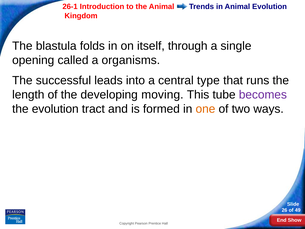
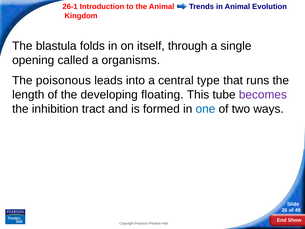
successful: successful -> poisonous (63, 80)
moving: moving -> floating (162, 95)
the evolution: evolution -> inhibition (55, 109)
one colour: orange -> blue (205, 109)
